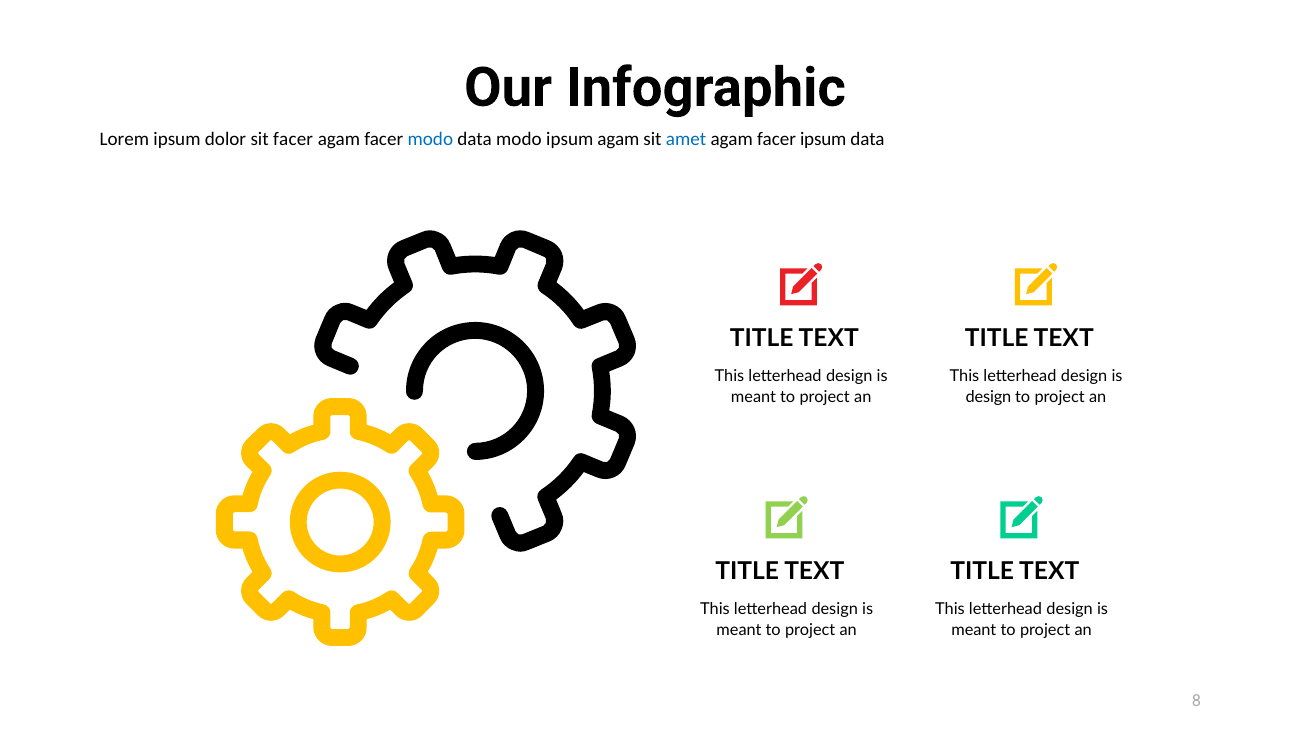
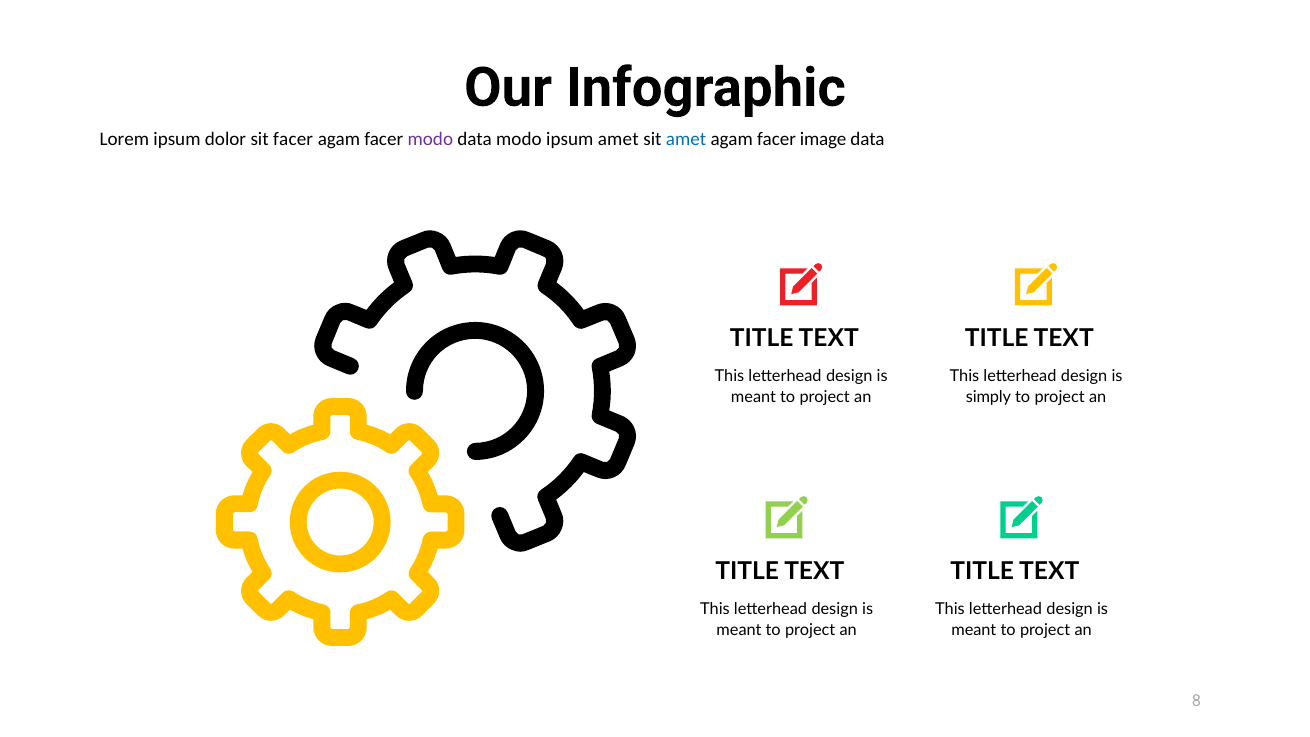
modo colour: blue -> purple (430, 139)
ipsum agam: agam -> amet (618, 139)
facer ipsum: ipsum -> image (823, 139)
design: design -> simply (988, 397)
